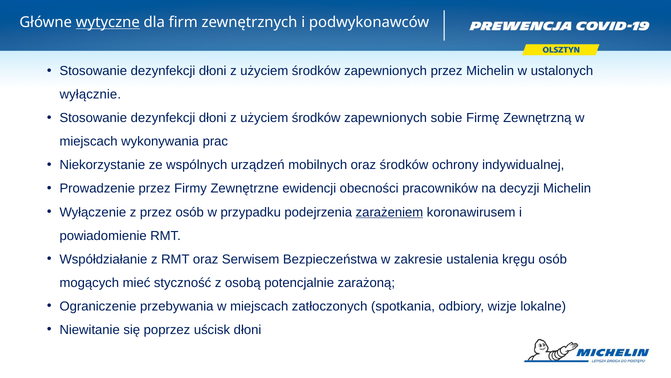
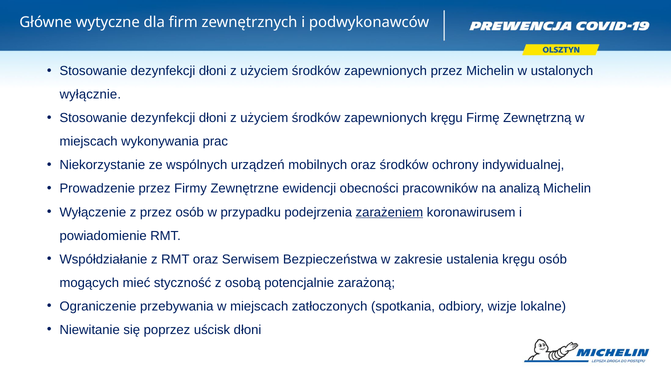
wytyczne underline: present -> none (108, 22)
zapewnionych sobie: sobie -> kręgu (447, 118)
decyzji: decyzji -> analizą (520, 188)
